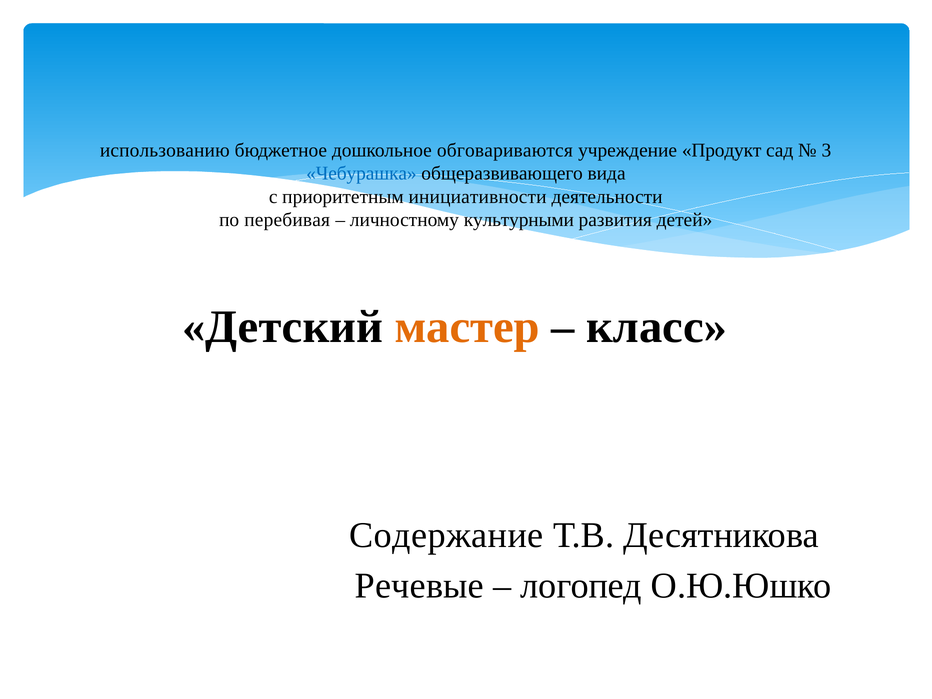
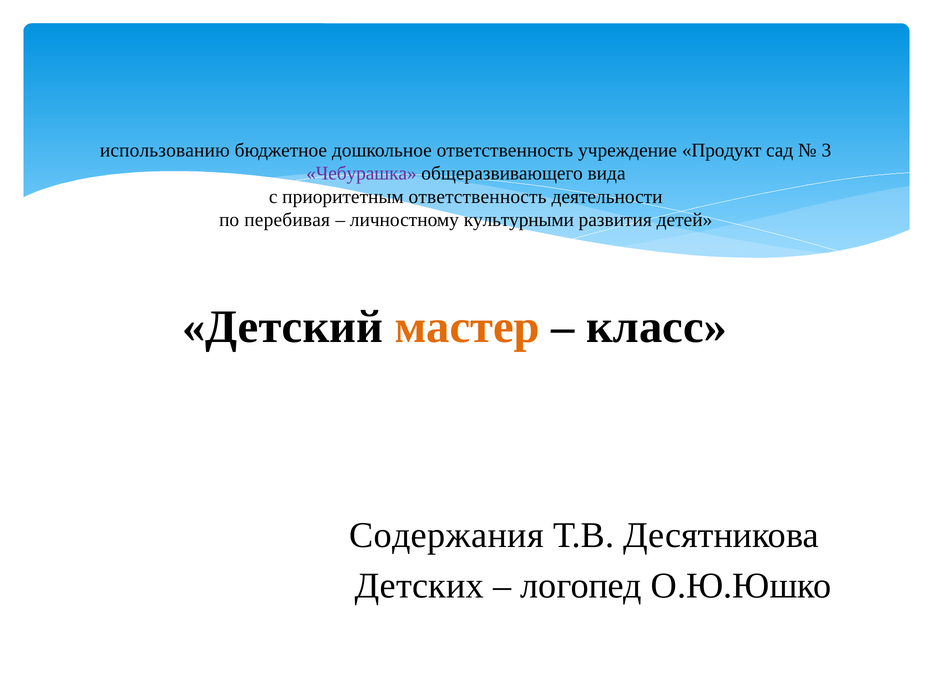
дошкольное обговариваются: обговариваются -> ответственность (505, 150)
Чебурашка colour: blue -> purple (361, 173)
приоритетным инициативности: инициативности -> ответственность (478, 197)
Содержание: Содержание -> Содержания (446, 535)
Речевые: Речевые -> Детских (419, 586)
